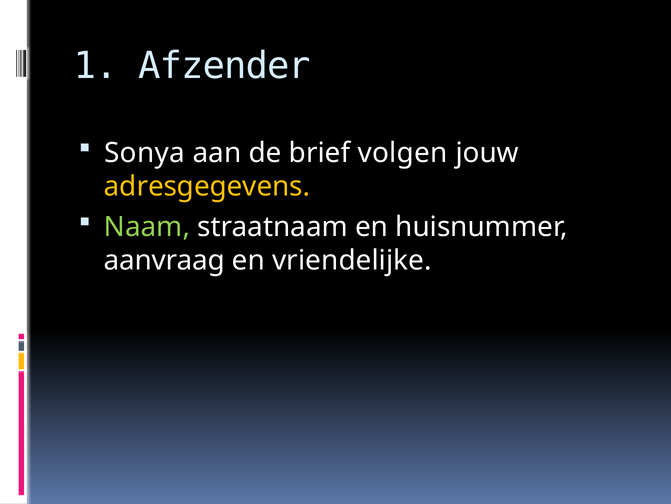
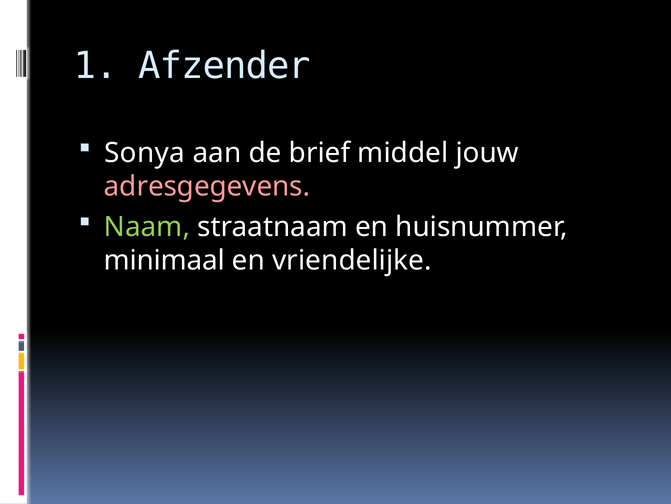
volgen: volgen -> middel (403, 153)
adresgegevens colour: yellow -> pink (207, 186)
aanvraag: aanvraag -> minimaal (164, 260)
